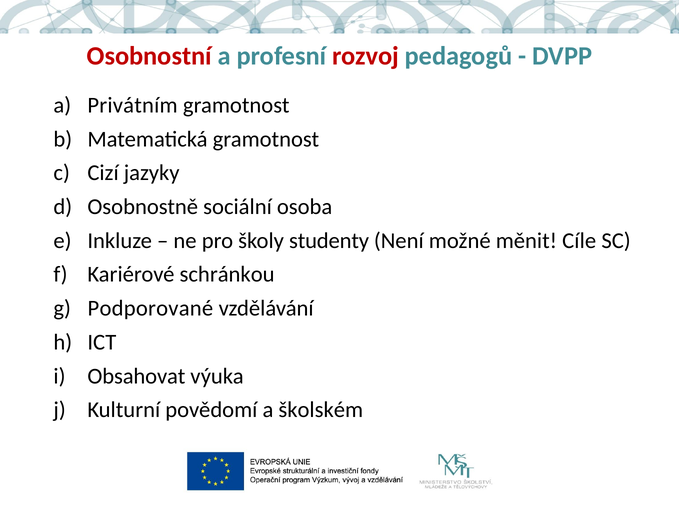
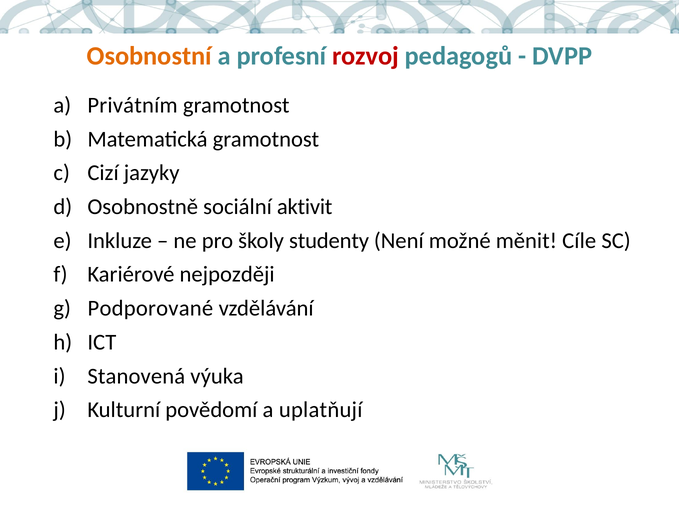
Osobnostní colour: red -> orange (149, 56)
osoba: osoba -> aktivit (305, 207)
schránkou: schránkou -> nejpozději (227, 275)
Obsahovat: Obsahovat -> Stanovená (136, 376)
školském: školském -> uplatňují (321, 410)
